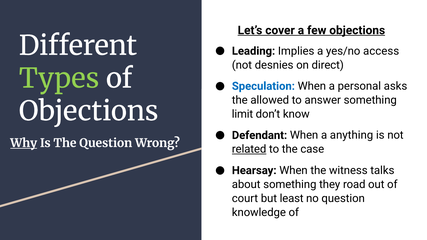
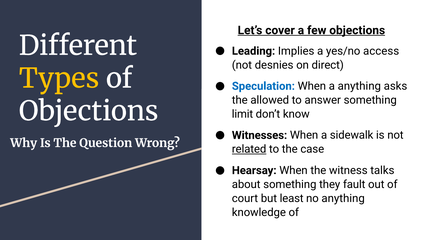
Types colour: light green -> yellow (59, 79)
a personal: personal -> anything (359, 86)
Defendant: Defendant -> Witnesses (260, 135)
anything: anything -> sidewalk (352, 135)
Why underline: present -> none (24, 143)
road: road -> fault (354, 184)
no question: question -> anything (343, 198)
